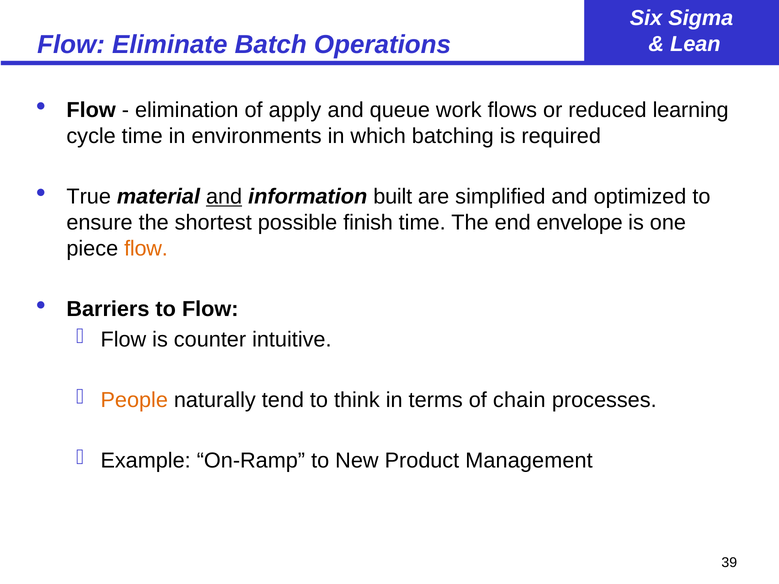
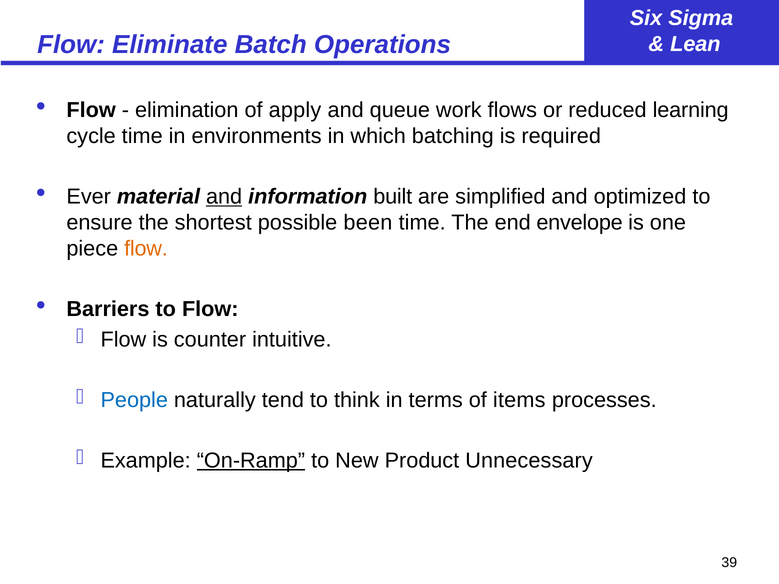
True: True -> Ever (89, 197)
finish: finish -> been (368, 223)
People colour: orange -> blue (134, 400)
chain: chain -> items (519, 400)
On-Ramp underline: none -> present (251, 461)
Management: Management -> Unnecessary (529, 461)
